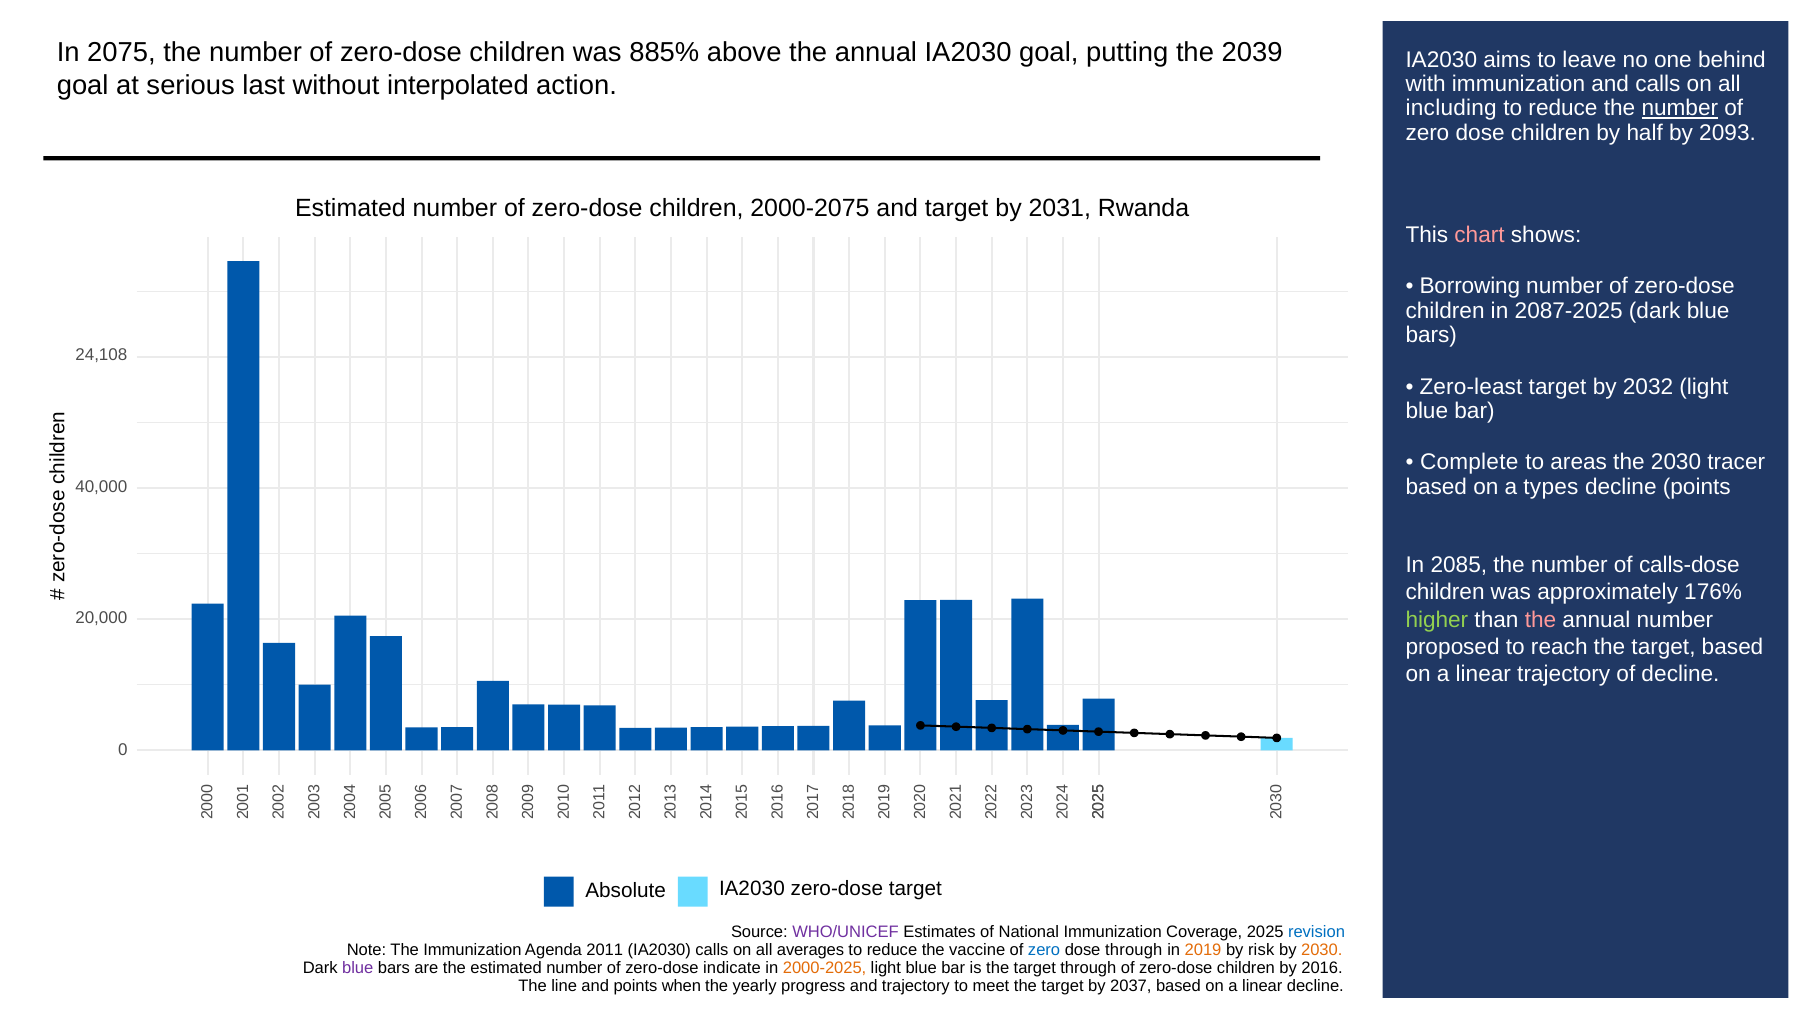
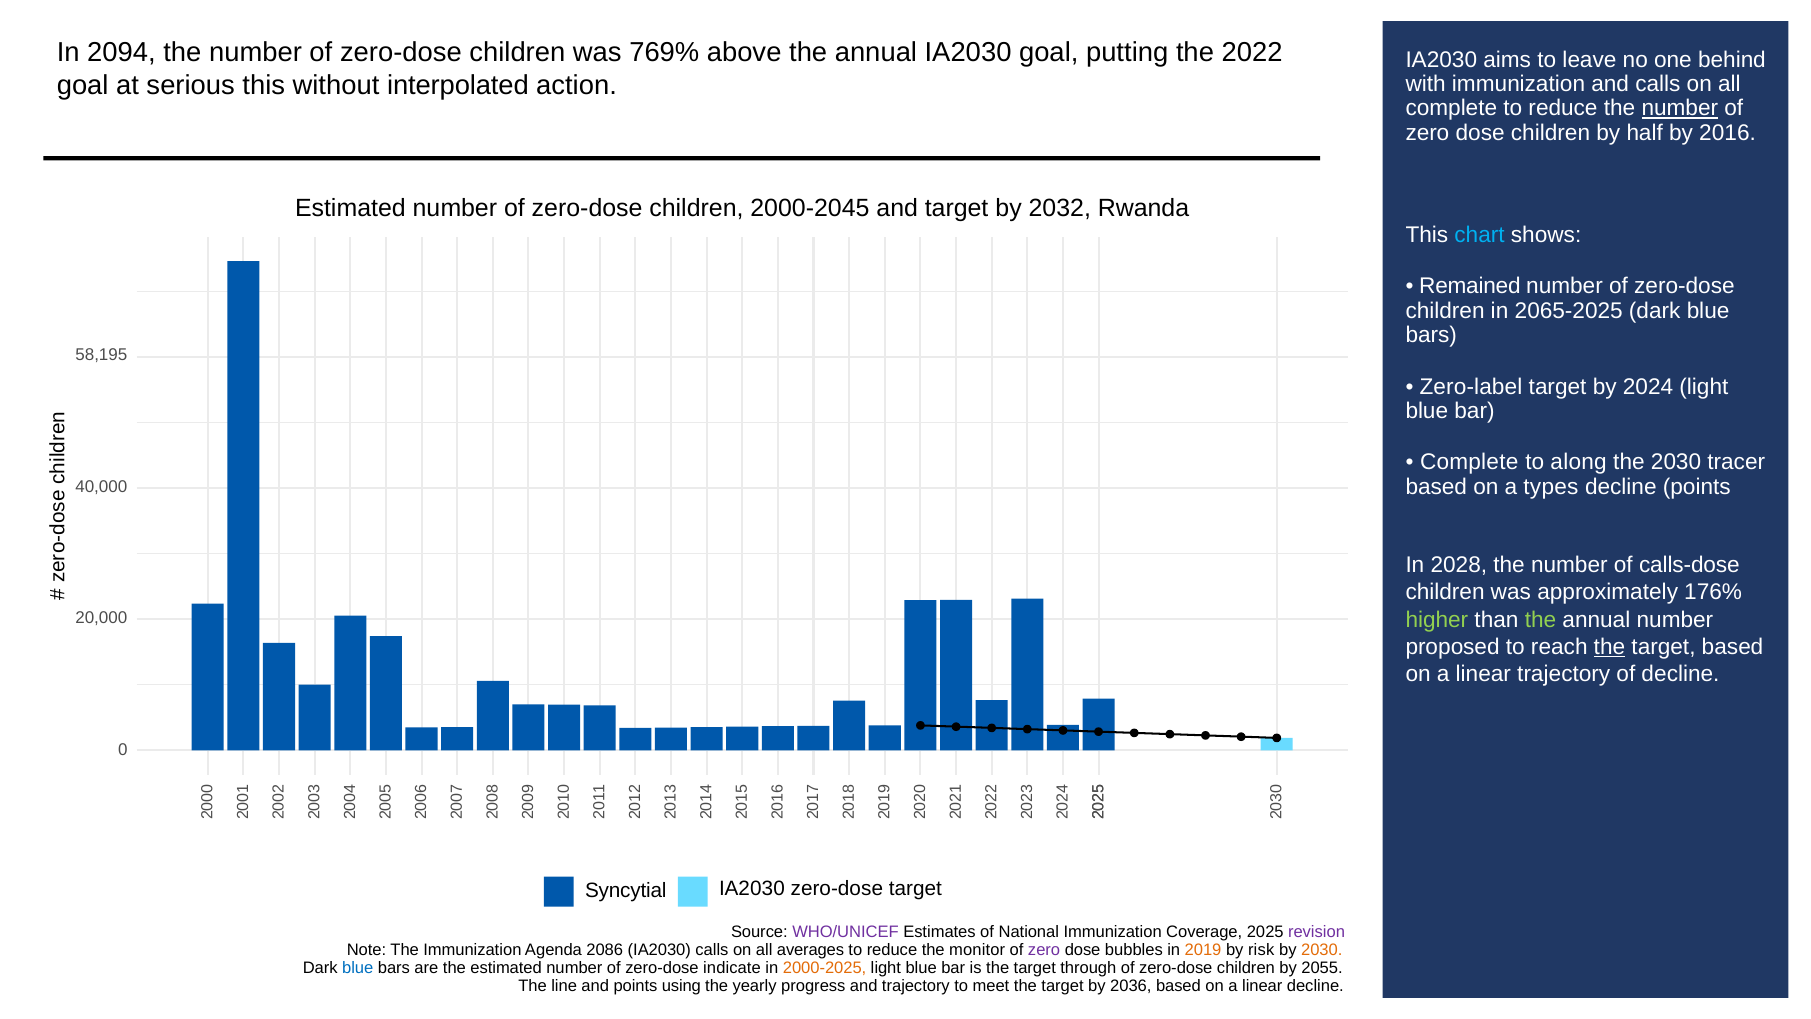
2075: 2075 -> 2094 (121, 52)
885%: 885% -> 769% (664, 52)
2039: 2039 -> 2022 (1252, 52)
serious last: last -> this (264, 85)
including: including -> complete (1451, 108)
2093: 2093 -> 2016 (1728, 133)
2000-2075: 2000-2075 -> 2000-2045 (810, 209)
2031: 2031 -> 2032 (1060, 209)
chart colour: pink -> light blue (1480, 235)
Borrowing: Borrowing -> Remained (1470, 286)
2087-2025: 2087-2025 -> 2065-2025 (1569, 311)
24,108: 24,108 -> 58,195 (101, 355)
Zero-least: Zero-least -> Zero-label (1471, 386)
2032: 2032 -> 2024 (1648, 386)
areas: areas -> along (1579, 462)
2085: 2085 -> 2028 (1459, 565)
the colour: pink -> light green (1541, 619)
the underline: none -> present (1609, 647)
Absolute: Absolute -> Syncytial (626, 890)
revision colour: blue -> purple (1317, 932)
2011: 2011 -> 2086 (605, 950)
vaccine: vaccine -> monitor (977, 950)
zero colour: blue -> purple (1044, 950)
dose through: through -> bubbles (1134, 950)
blue colour: purple -> blue (358, 968)
2016: 2016 -> 2055 (1322, 968)
when: when -> using (681, 986)
2037: 2037 -> 2036 (1131, 986)
